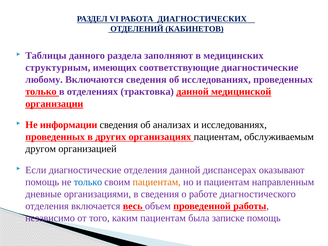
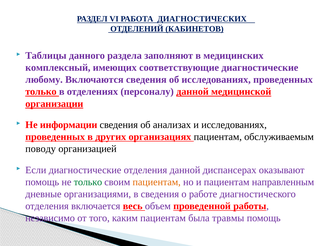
структурным: структурным -> комплексный (58, 68)
трактовка: трактовка -> персоналу (147, 92)
другом: другом -> поводу (41, 149)
только colour: blue -> green (88, 182)
записке: записке -> травмы (228, 218)
